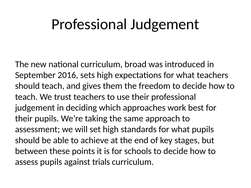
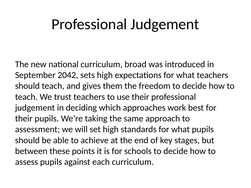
2016: 2016 -> 2042 (68, 75)
trials: trials -> each (101, 162)
